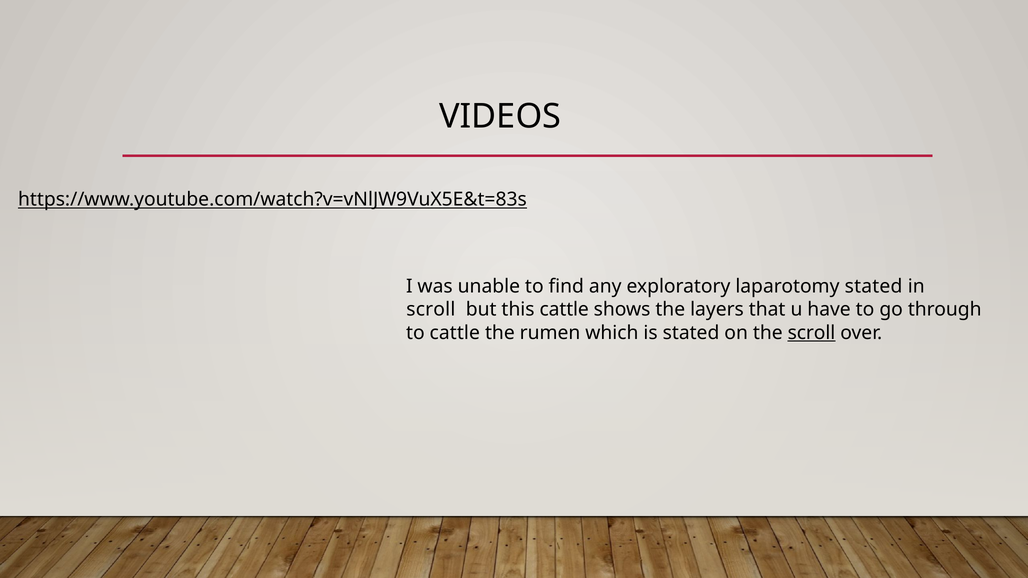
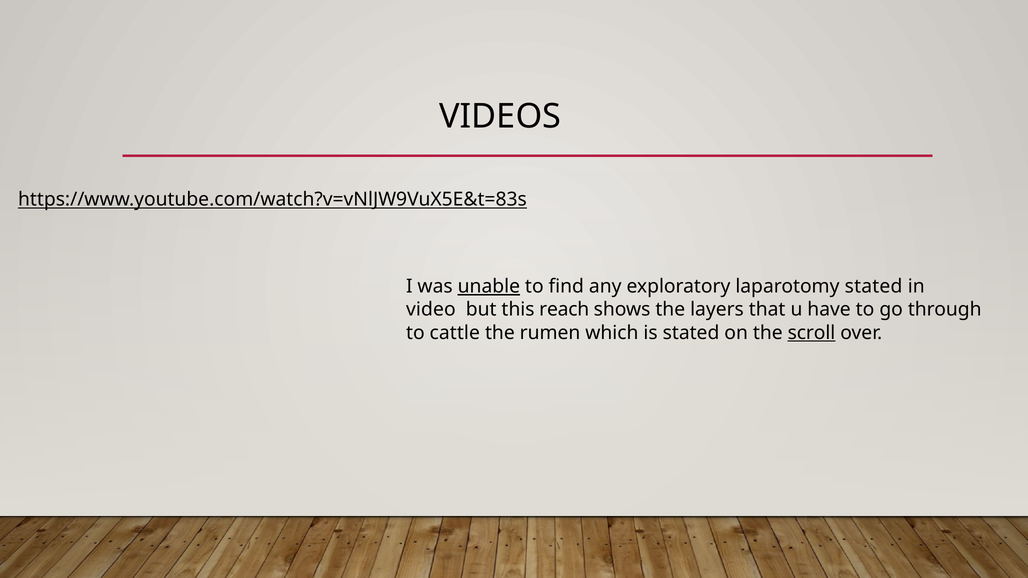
unable underline: none -> present (489, 287)
scroll: scroll -> video (431, 310)
this cattle: cattle -> reach (564, 310)
